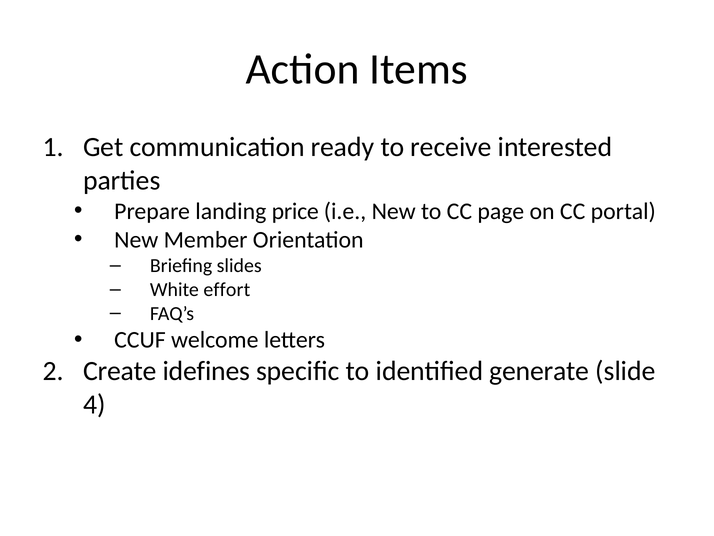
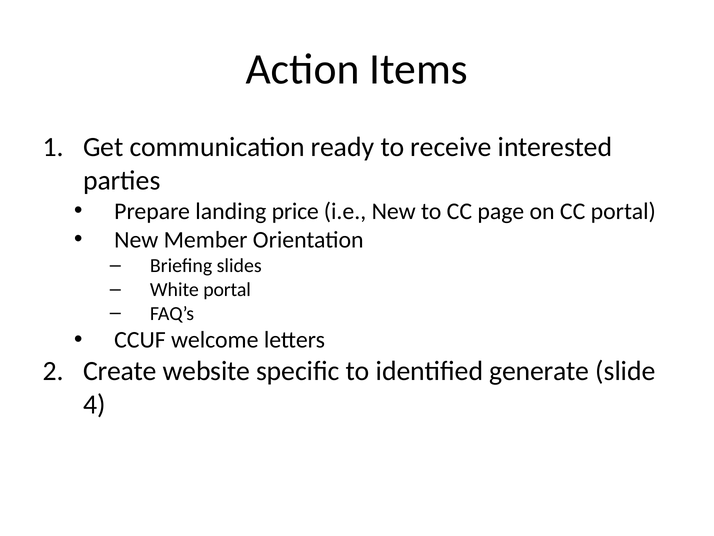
White effort: effort -> portal (227, 289)
idefines: idefines -> website (206, 371)
